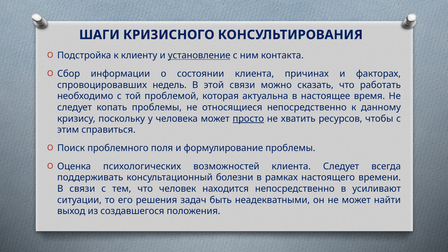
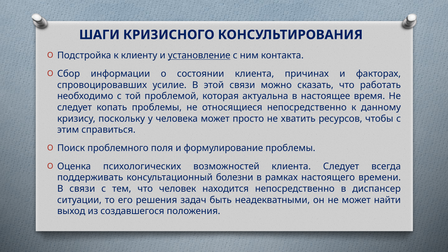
недель: недель -> усилие (170, 85)
просто underline: present -> none (248, 119)
усиливают: усиливают -> диспансер (377, 189)
